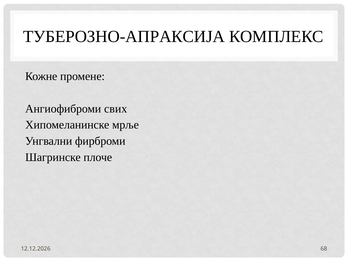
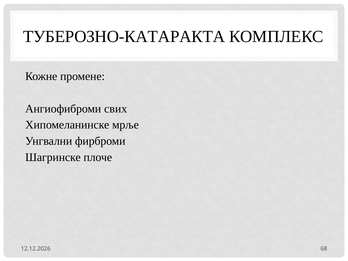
ТУБЕРОЗНО-АПРАКСИЈА: ТУБЕРОЗНО-АПРАКСИЈА -> ТУБЕРОЗНО-КАТАРАКТА (124, 36)
